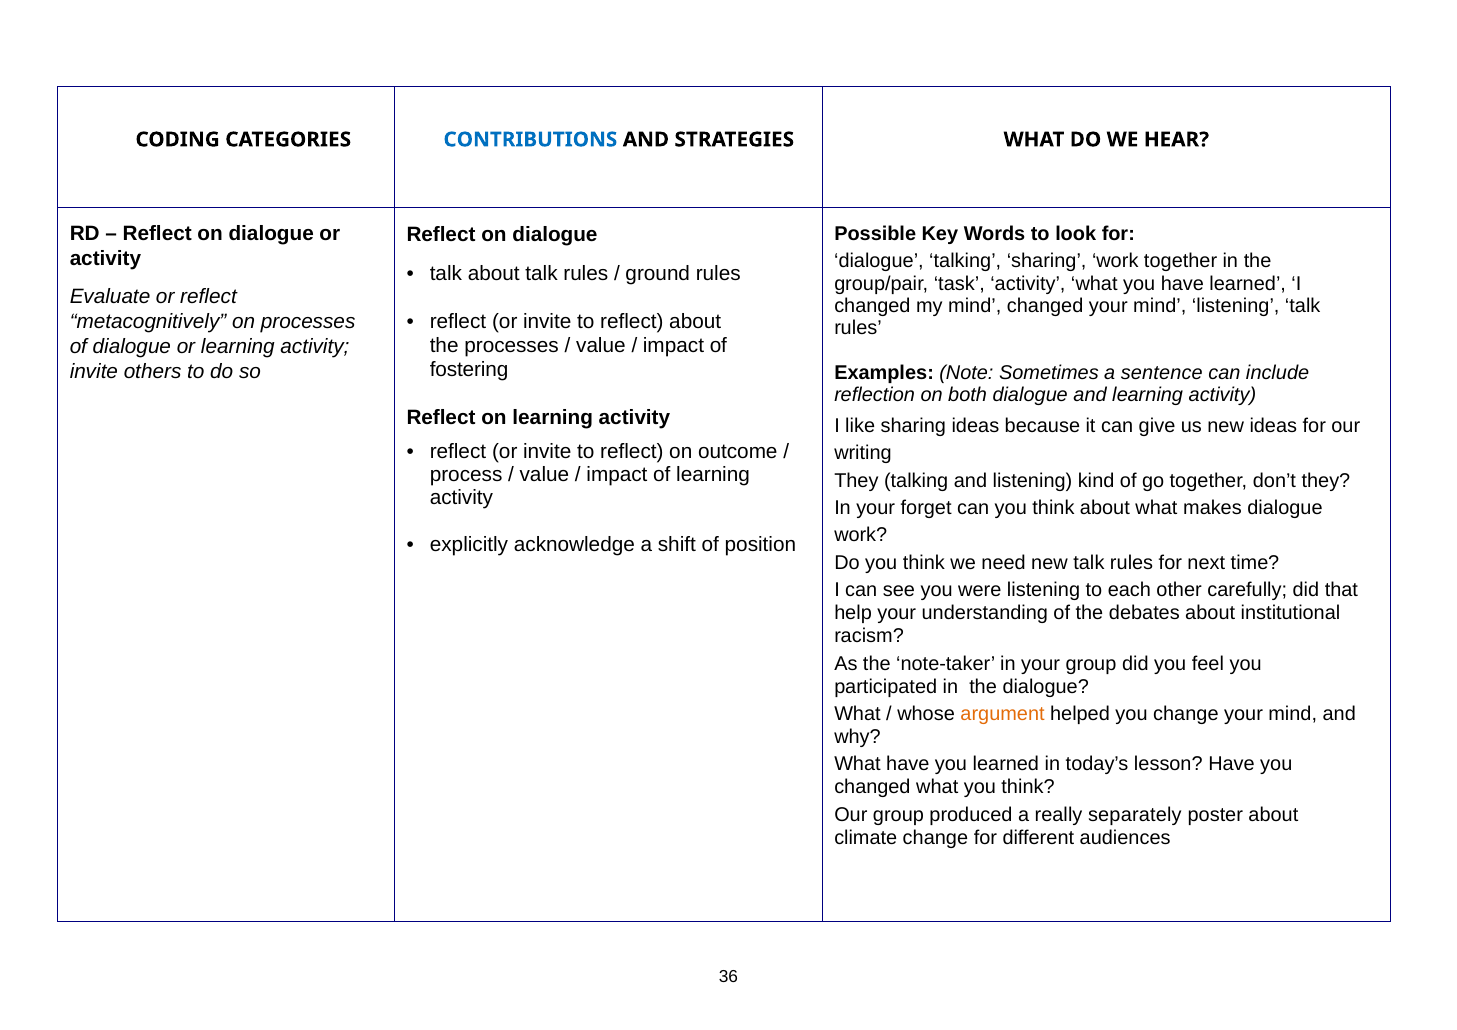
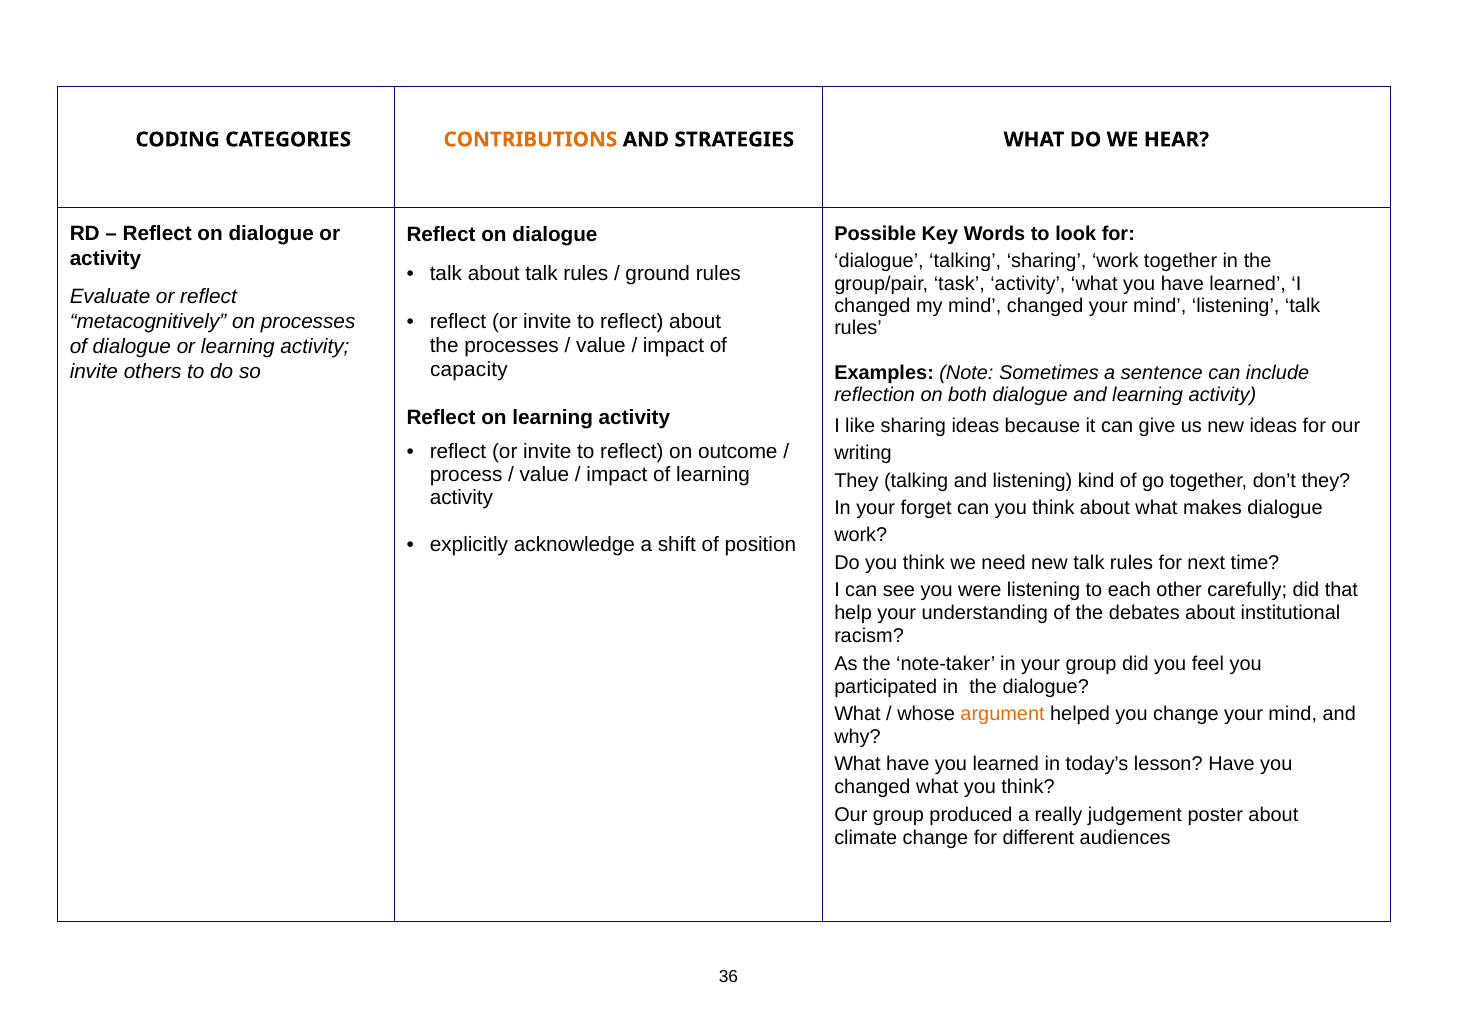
CONTRIBUTIONS colour: blue -> orange (530, 140)
fostering: fostering -> capacity (469, 370)
separately: separately -> judgement (1135, 815)
